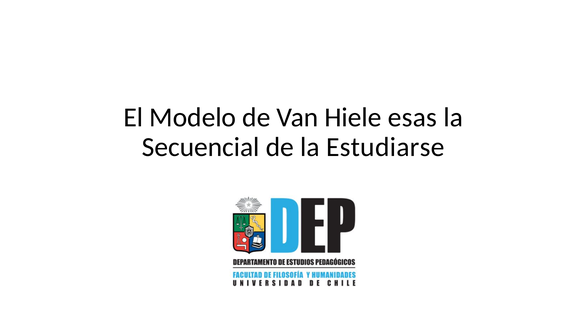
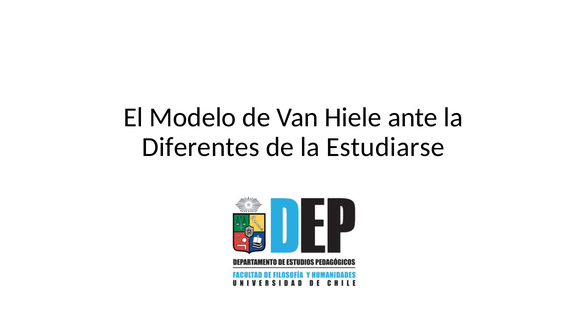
esas: esas -> ante (413, 117)
Secuencial: Secuencial -> Diferentes (201, 147)
